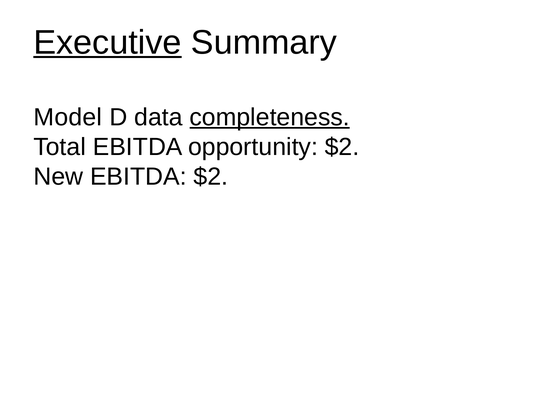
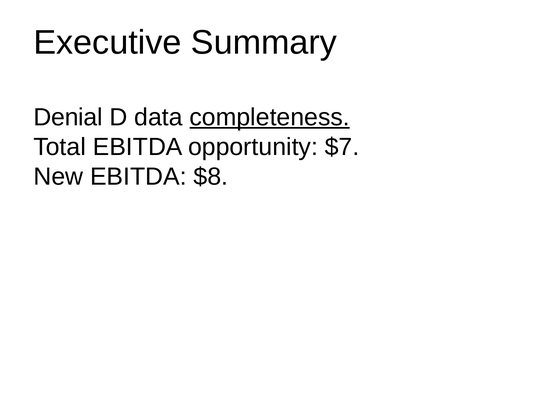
Executive underline: present -> none (107, 42)
Model: Model -> Denial (68, 117)
opportunity $2: $2 -> $7 (342, 147)
EBITDA $2: $2 -> $8 (211, 177)
